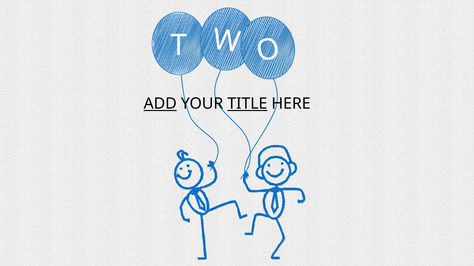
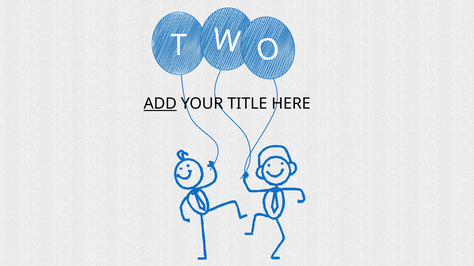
TITLE underline: present -> none (247, 104)
